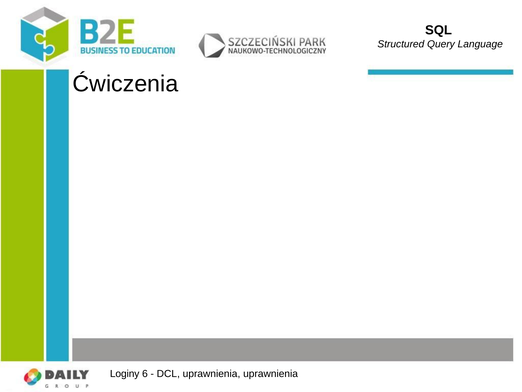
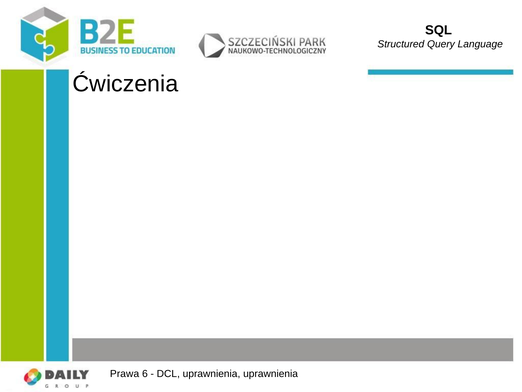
Loginy: Loginy -> Prawa (125, 373)
